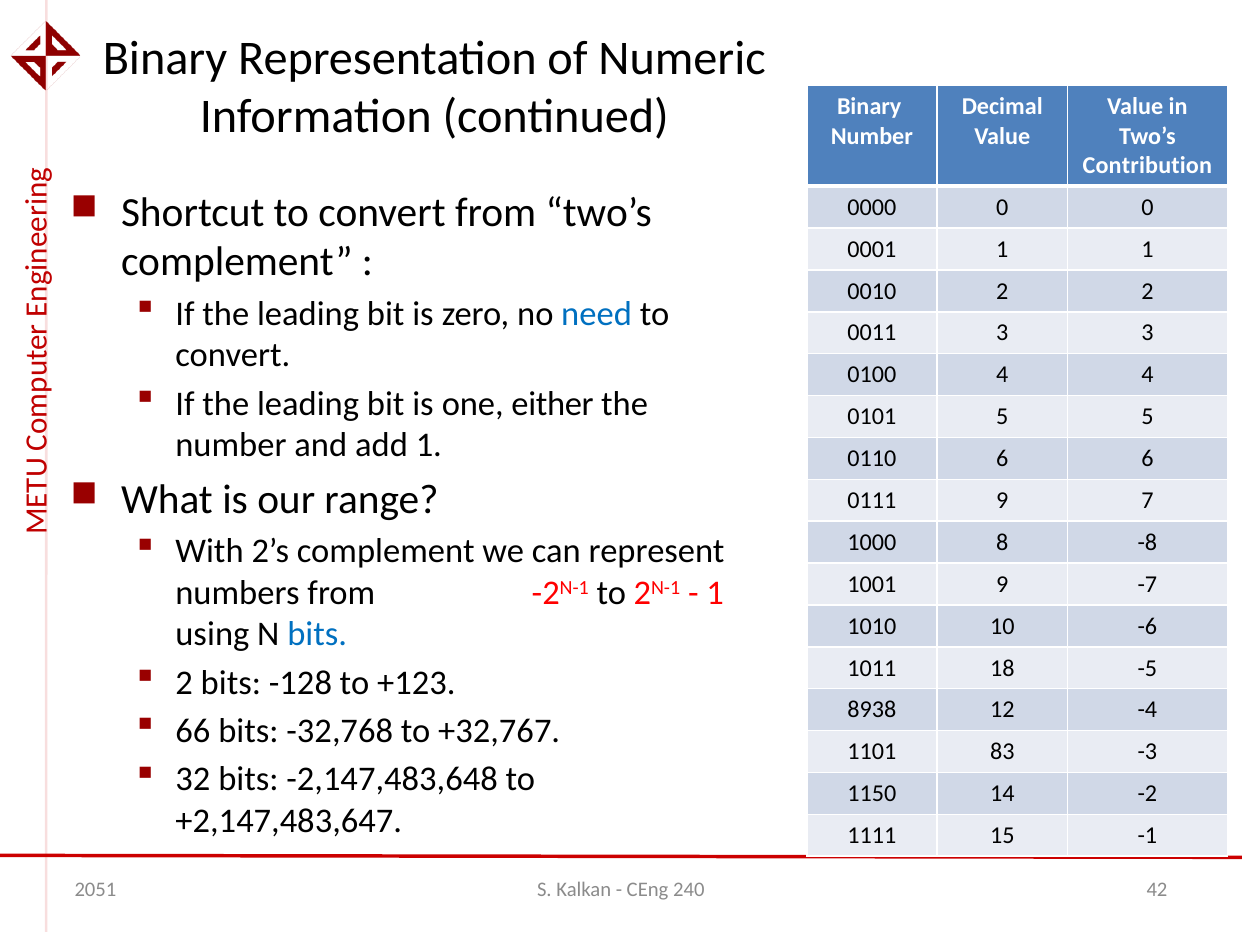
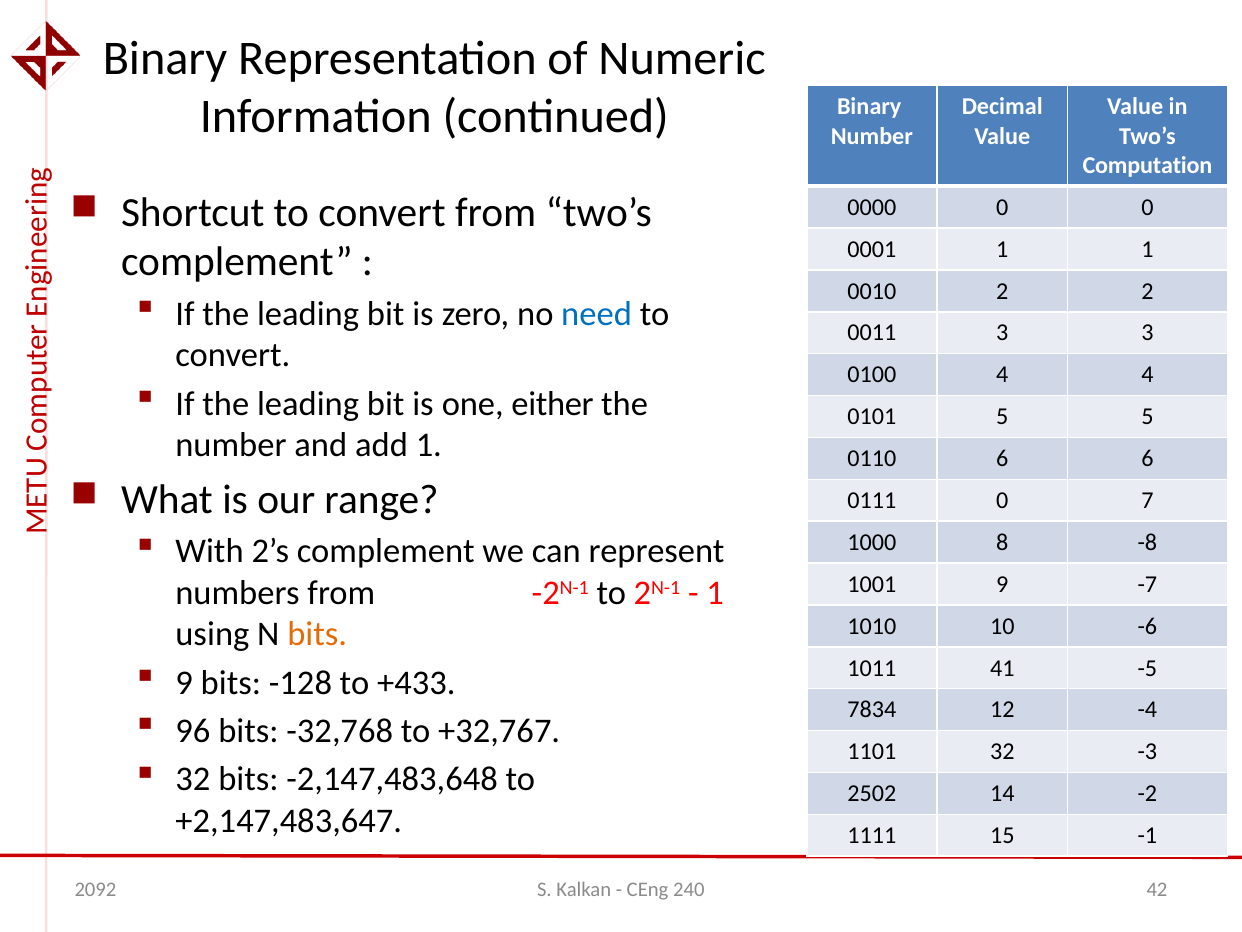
Contribution: Contribution -> Computation (1148, 165)
0111 9: 9 -> 0 (1002, 500)
bits colour: blue -> orange (317, 634)
18: 18 -> 41 (1002, 668)
2: 2 -> 9 (184, 682)
+123: +123 -> +433 (416, 682)
8938: 8938 -> 7834 (872, 710)
66: 66 -> 96 (193, 731)
1101 83: 83 -> 32 (1002, 751)
1150: 1150 -> 2502 (872, 793)
2051: 2051 -> 2092 (95, 890)
